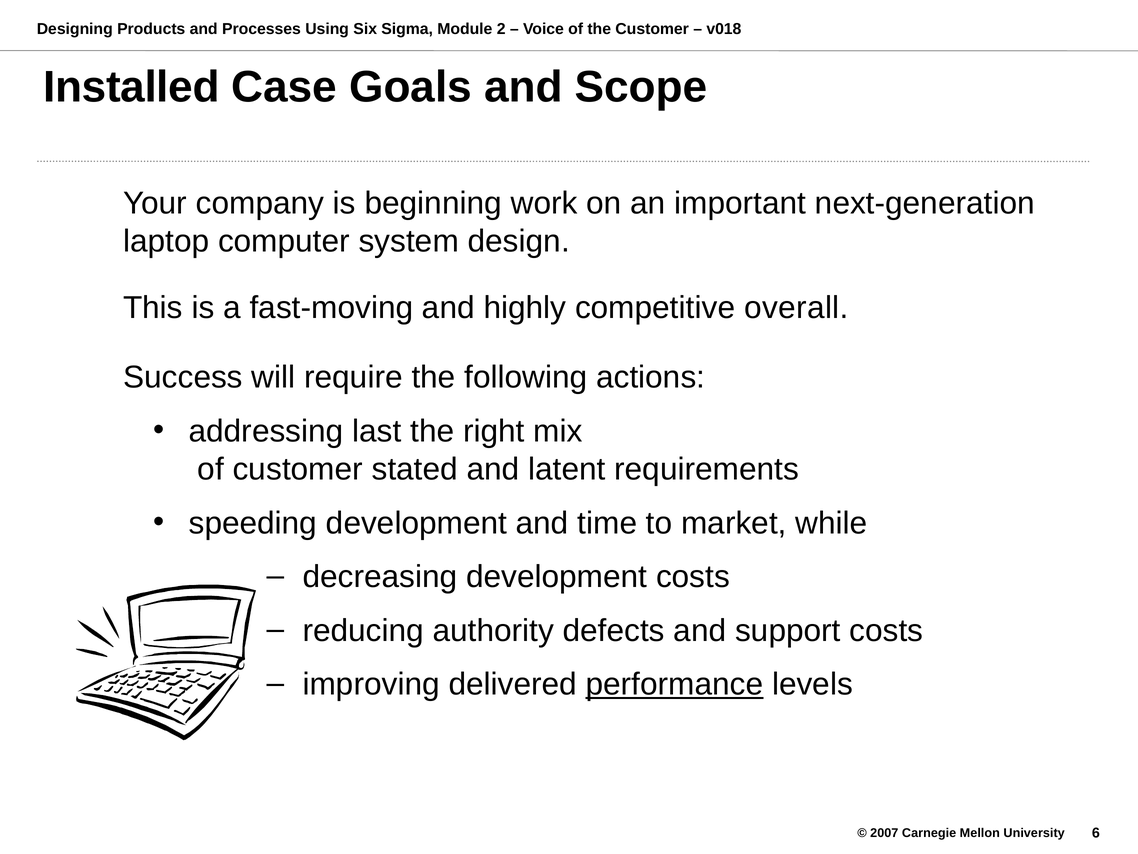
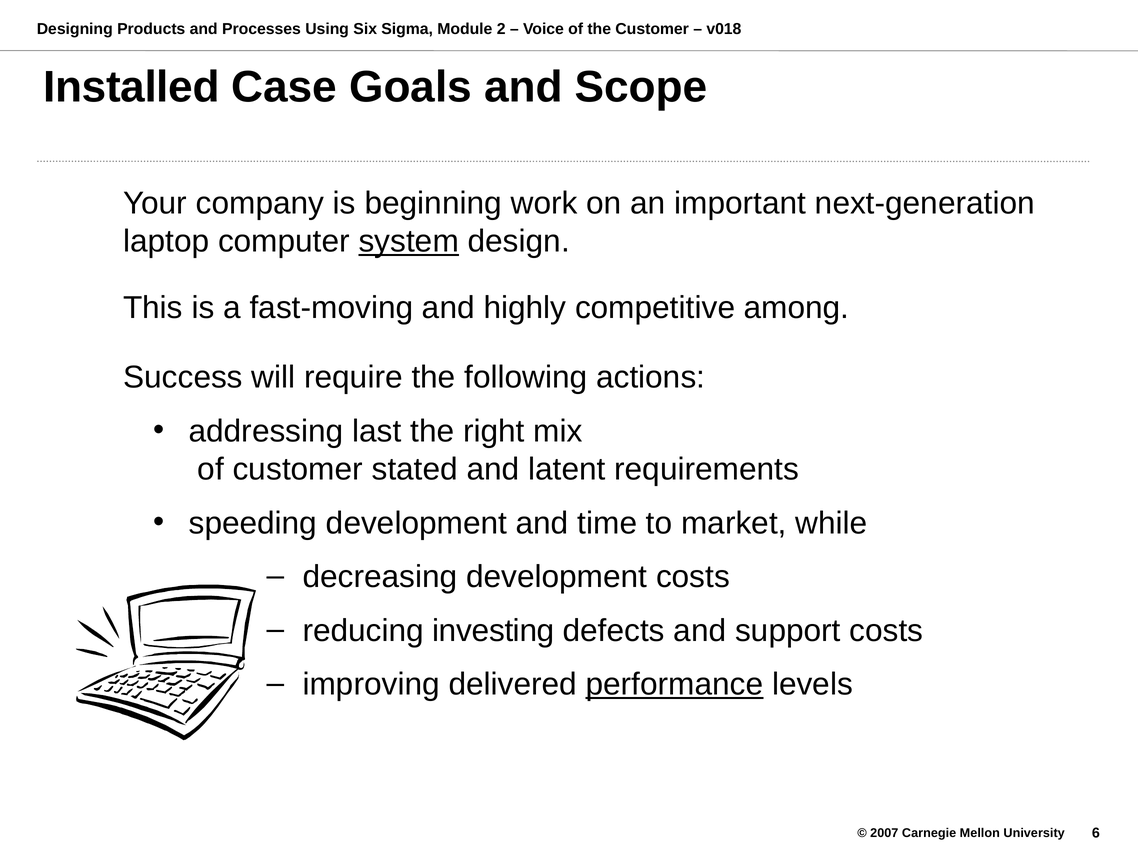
system underline: none -> present (409, 241)
overall: overall -> among (797, 308)
authority: authority -> investing (493, 630)
